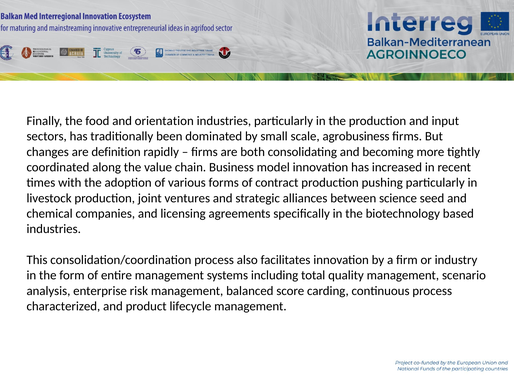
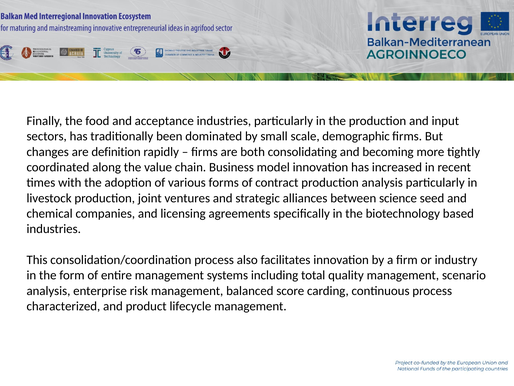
orientation: orientation -> acceptance (164, 121)
agrobusiness: agrobusiness -> demographic (356, 136)
production pushing: pushing -> analysis (382, 182)
